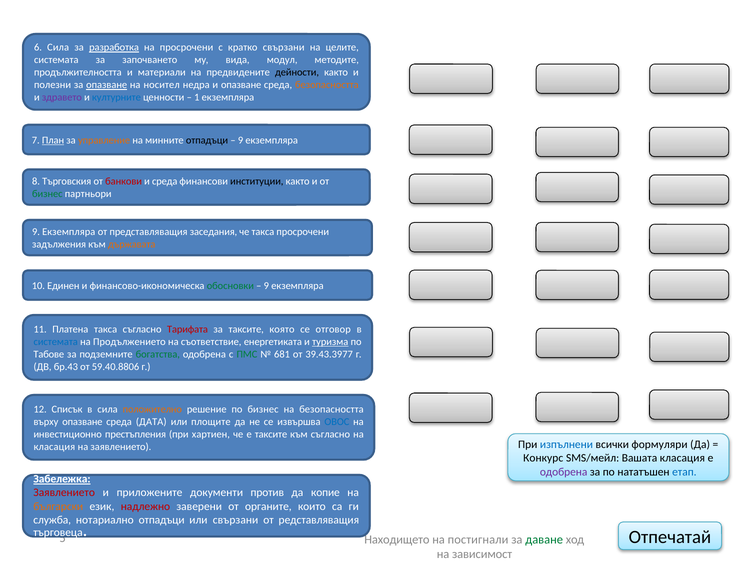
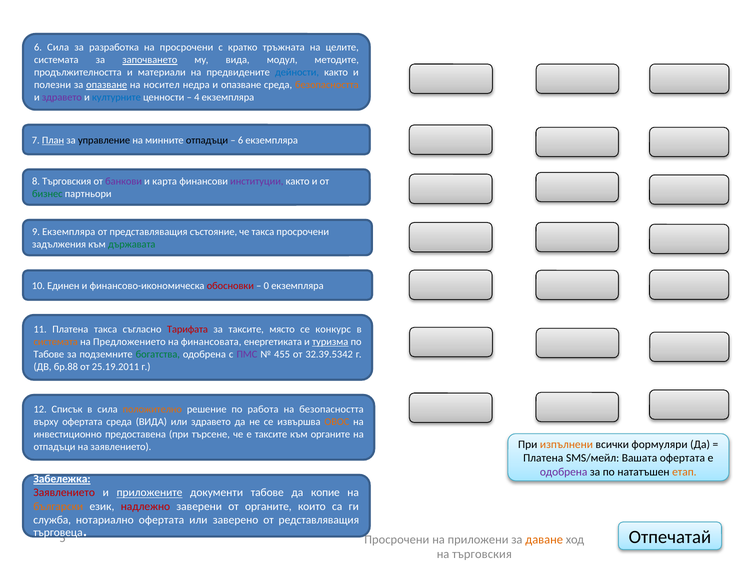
разработка underline: present -> none (114, 48)
кратко свързани: свързани -> тръжната (284, 48)
започването underline: none -> present (150, 60)
дейности colour: black -> blue (297, 73)
1: 1 -> 4 (197, 97)
управление colour: orange -> black (104, 140)
9: 9 -> 6 (241, 140)
банкови colour: red -> purple (124, 182)
и среда: среда -> карта (165, 182)
институции colour: black -> purple (257, 182)
заседания: заседания -> състояние (213, 232)
държавата colour: orange -> green (132, 244)
обосновки colour: green -> red (230, 286)
9: 9 -> 0 (266, 286)
която: която -> място (282, 329)
отговор: отговор -> конкурс (333, 329)
системата colour: blue -> orange (56, 342)
Продължението: Продължението -> Предложението (129, 342)
съответствие: съответствие -> финансовата (211, 342)
ПМС colour: green -> purple (247, 354)
681: 681 -> 455 (282, 354)
39.43.3977: 39.43.3977 -> 32.39.5342 (329, 354)
бр.43: бр.43 -> бр.88 (66, 367)
59.40.8806: 59.40.8806 -> 25.19.2011 (116, 367)
по бизнес: бизнес -> работа (263, 409)
върху опазване: опазване -> офертата (82, 422)
среда ДАТА: ДАТА -> ВИДА (151, 422)
или площите: площите -> здравето (211, 422)
ОВОС colour: blue -> orange (337, 422)
престъпления: престъпления -> предоставена (136, 434)
хартиен: хартиен -> търсене (211, 434)
към съгласно: съгласно -> органите (330, 434)
изпълнени colour: blue -> orange (566, 444)
класация: класация -> отпадъци (54, 447)
Конкурс: Конкурс -> Платена (543, 458)
Вашата класация: класация -> офертата (682, 458)
етап colour: blue -> orange (684, 472)
приложените underline: none -> present (150, 493)
документи против: против -> табове (267, 493)
нотариално отпадъци: отпадъци -> офертата (162, 520)
или свързани: свързани -> заверено (236, 520)
Находището: Находището -> Просрочени (397, 539)
постигнали: постигнали -> приложени (478, 539)
даване colour: green -> orange (544, 539)
на зависимост: зависимост -> търговския (482, 554)
